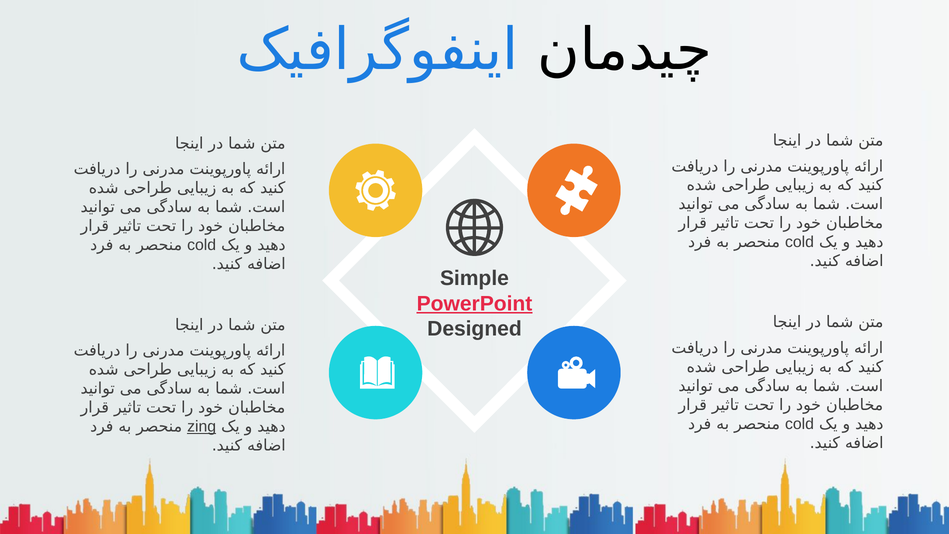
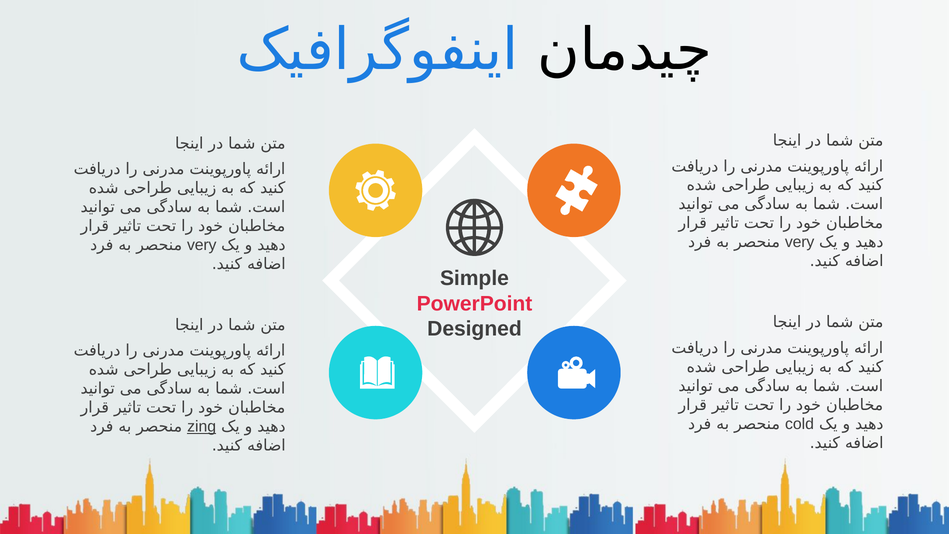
cold: cold -> very (800, 242)
cold: cold -> very (202, 245)
PowerPoint underline: present -> none (475, 304)
